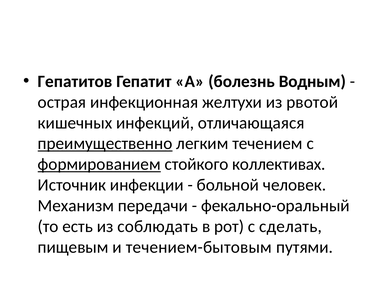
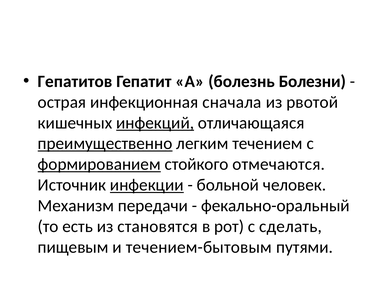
Водным: Водным -> Болезни (312, 81)
желтухи: желтухи -> сначала (232, 102)
инфекций underline: none -> present (155, 123)
коллективах: коллективах -> отмечаются (279, 164)
инфекции underline: none -> present (147, 185)
соблюдать: соблюдать -> становятся (158, 226)
